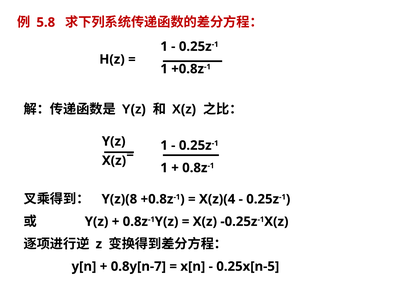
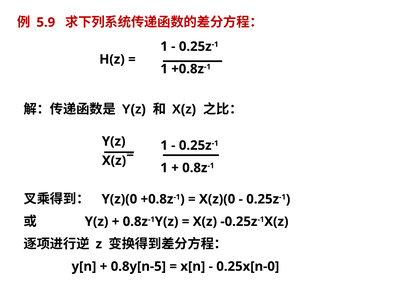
5.8: 5.8 -> 5.9 (46, 22)
Y(z)(8: Y(z)(8 -> Y(z)(0 (119, 199)
X(z)(4: X(z)(4 -> X(z)(0 (217, 199)
0.8y[n-7: 0.8y[n-7 -> 0.8y[n-5 (138, 266)
0.25x[n-5: 0.25x[n-5 -> 0.25x[n-0 (248, 266)
